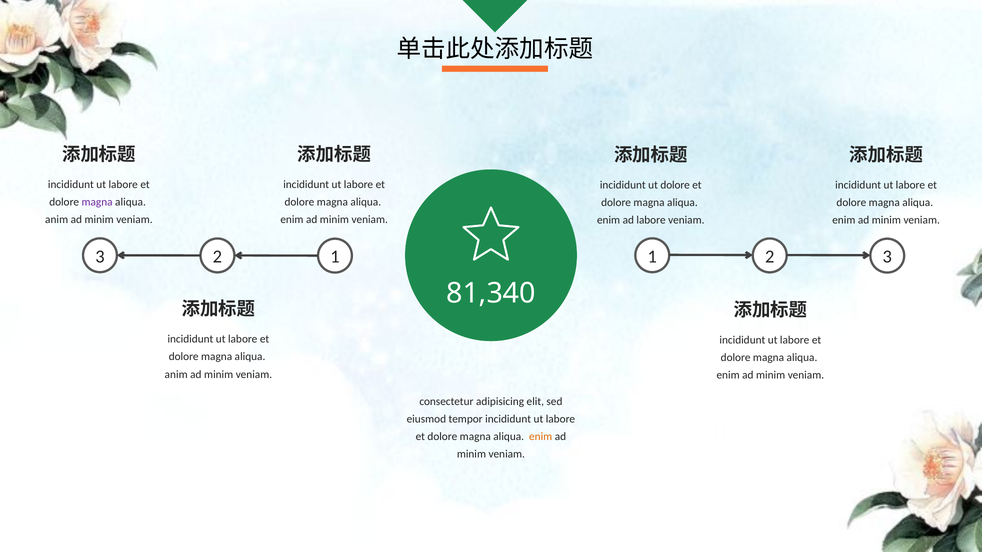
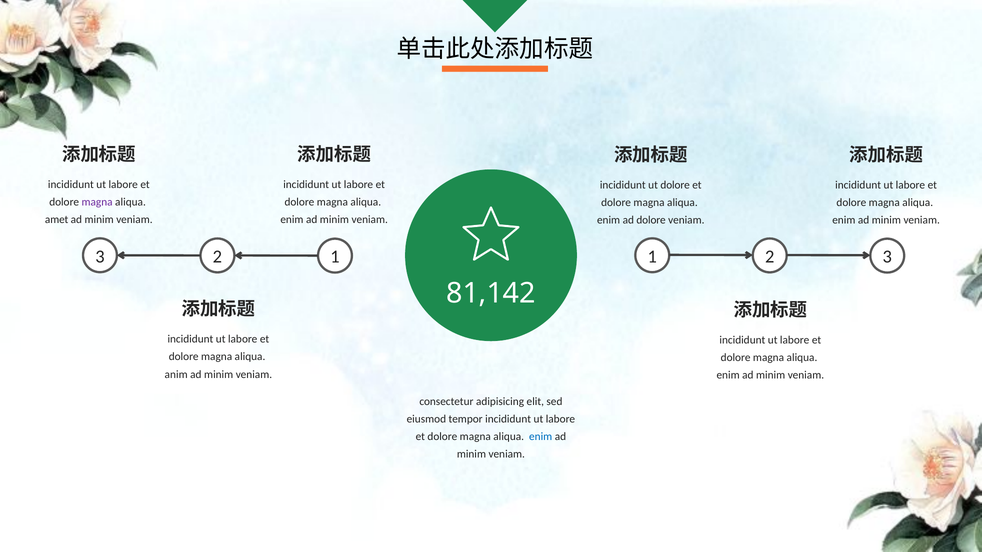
anim: anim -> amet (57, 220)
ad labore: labore -> dolore (651, 220)
81,340: 81,340 -> 81,142 (491, 294)
enim colour: orange -> blue (541, 437)
